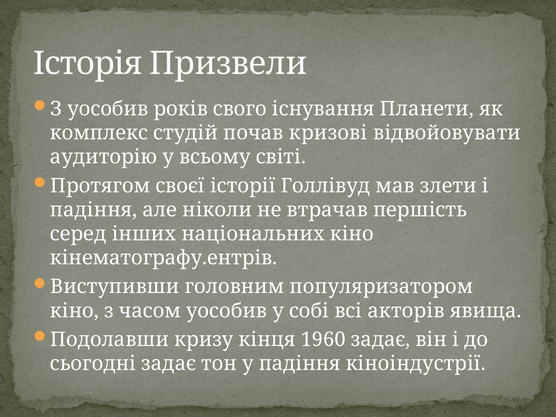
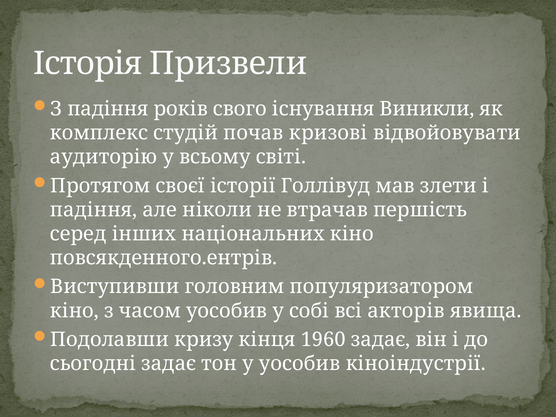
З уособив: уособив -> падіння (108, 109)
Планети: Планети -> Виникли (427, 109)
кінематографу.ентрів: кінематографу.ентрів -> повсякденного.ентрів (164, 258)
у падіння: падіння -> уособив (300, 364)
